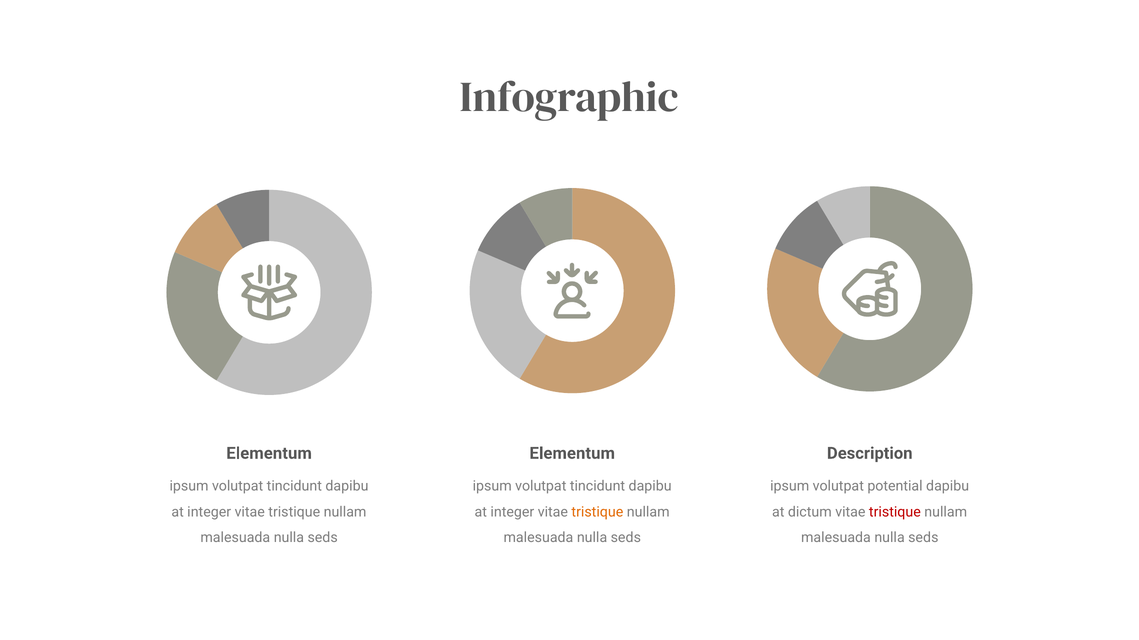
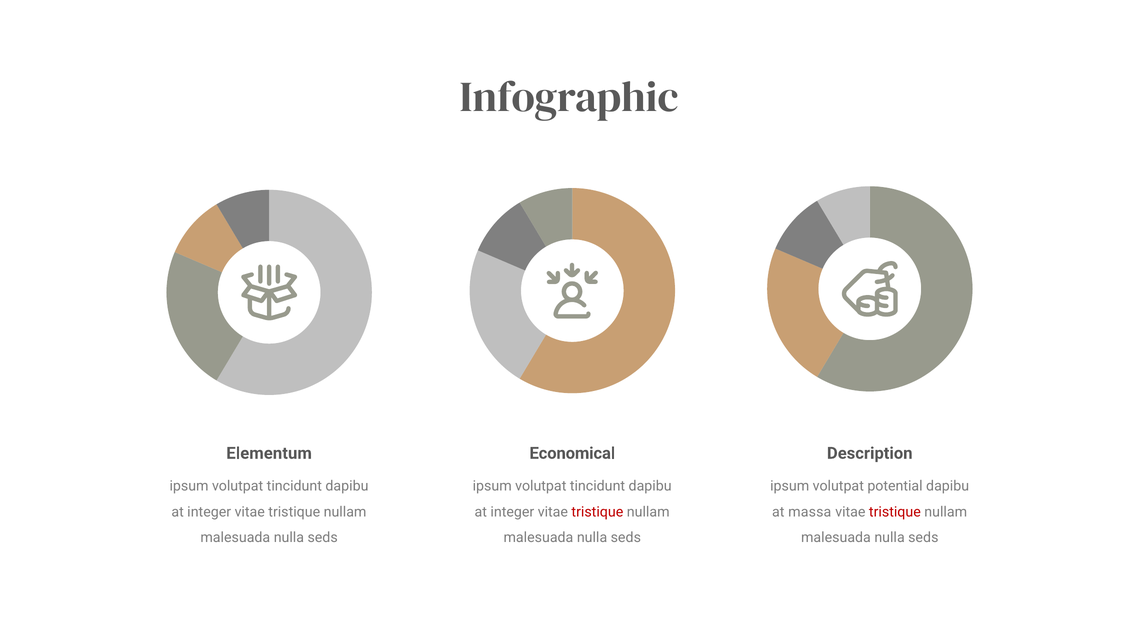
Elementum: Elementum -> Economical (572, 454)
tristique colour: orange -> red (597, 512)
dictum: dictum -> massa (810, 512)
